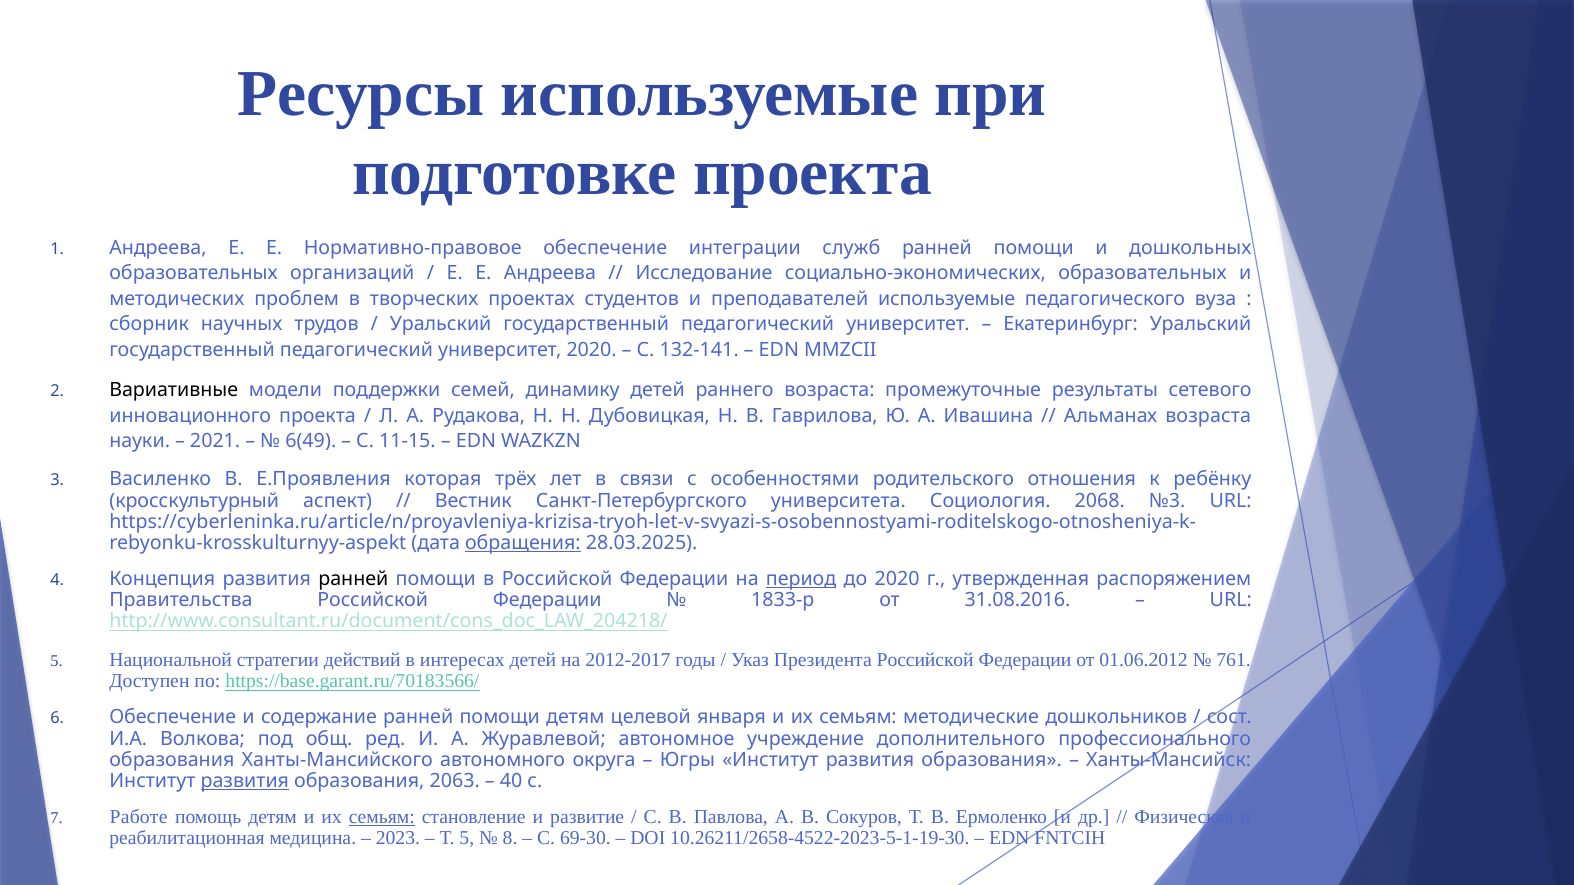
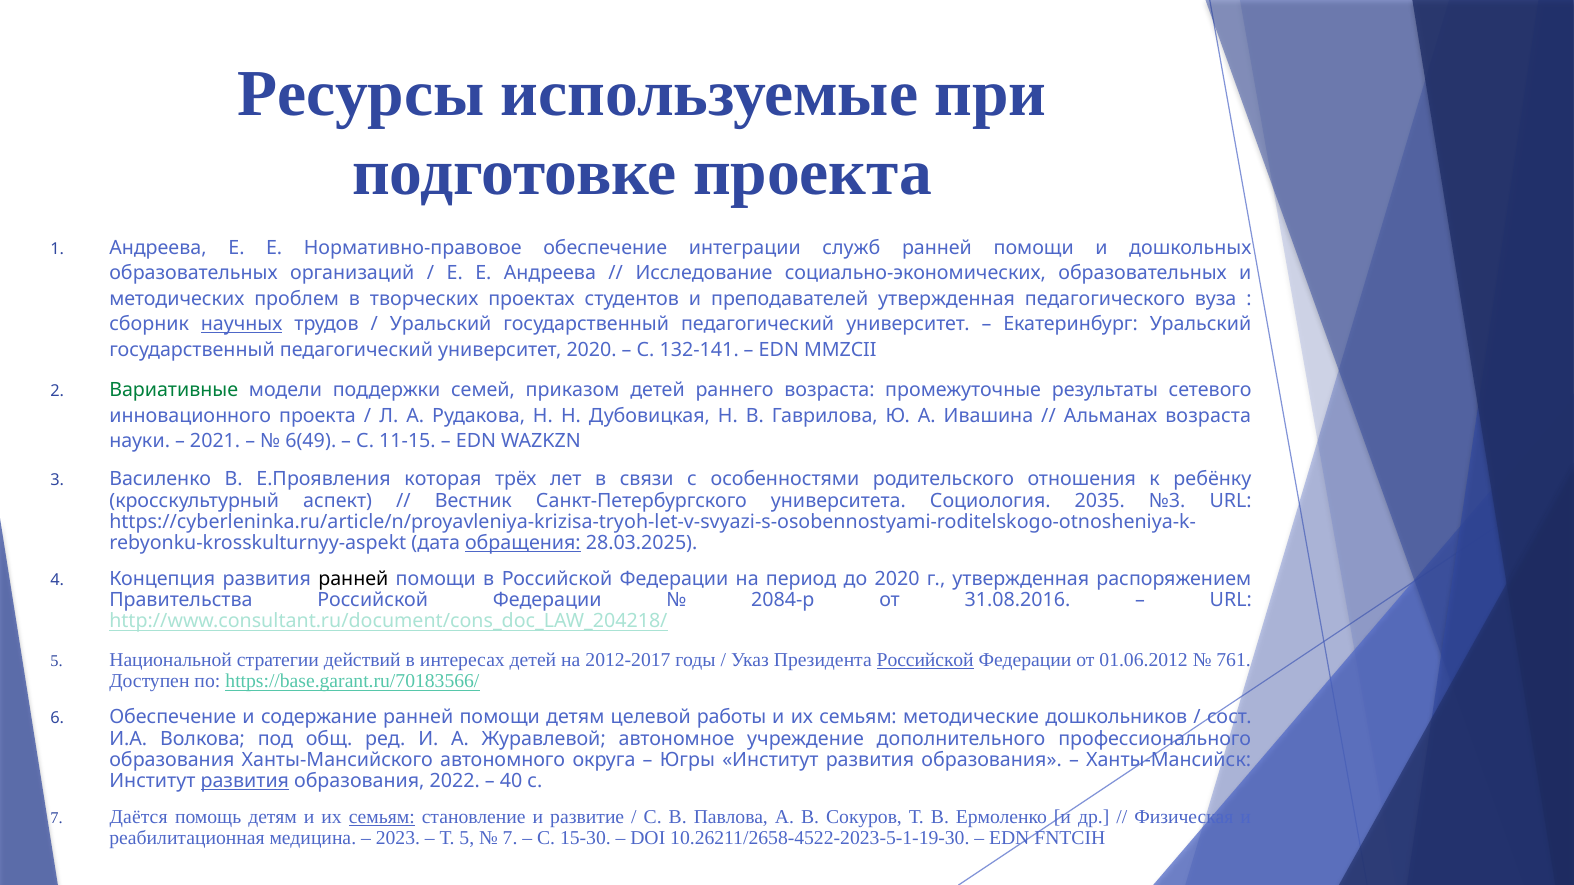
преподавателей используемые: используемые -> утвержденная (947, 299)
научных underline: none -> present (242, 325)
Вариативные colour: black -> green (174, 390)
динамику: динамику -> приказом (573, 390)
2068: 2068 -> 2035 (1100, 501)
период underline: present -> none (801, 579)
1833-р: 1833-р -> 2084-р (783, 600)
Российской underline: none -> present (925, 660)
января: января -> работы (732, 718)
2063: 2063 -> 2022 (455, 781)
Работе: Работе -> Даётся (139, 817)
8: 8 -> 7 (510, 839)
69-30: 69-30 -> 15-30 (585, 839)
